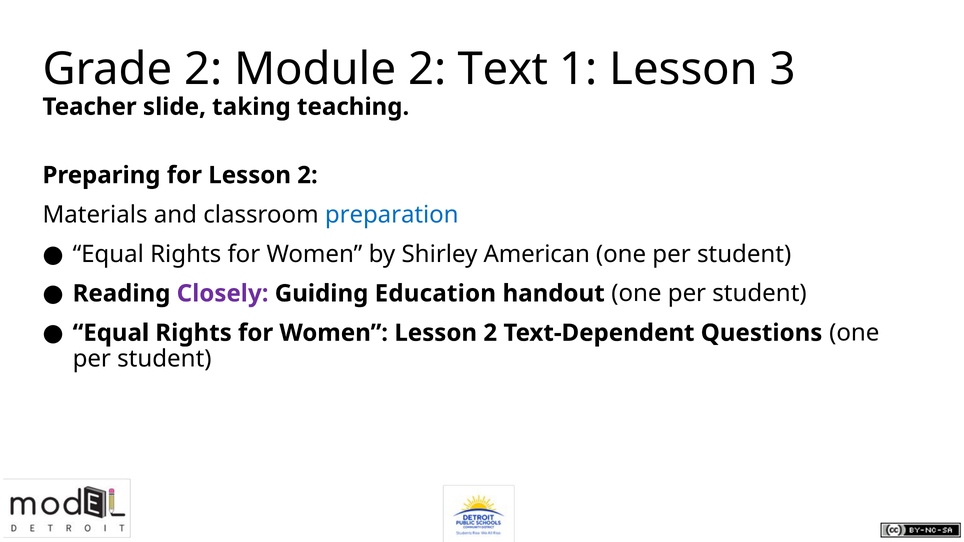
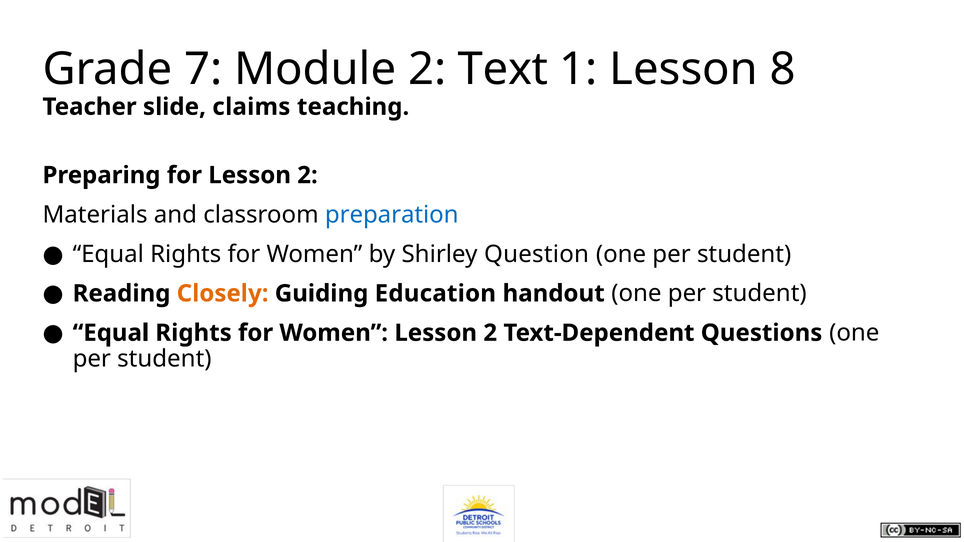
Grade 2: 2 -> 7 (203, 69)
3: 3 -> 8 (783, 69)
taking: taking -> claims (251, 107)
American: American -> Question (537, 254)
Closely colour: purple -> orange (223, 294)
